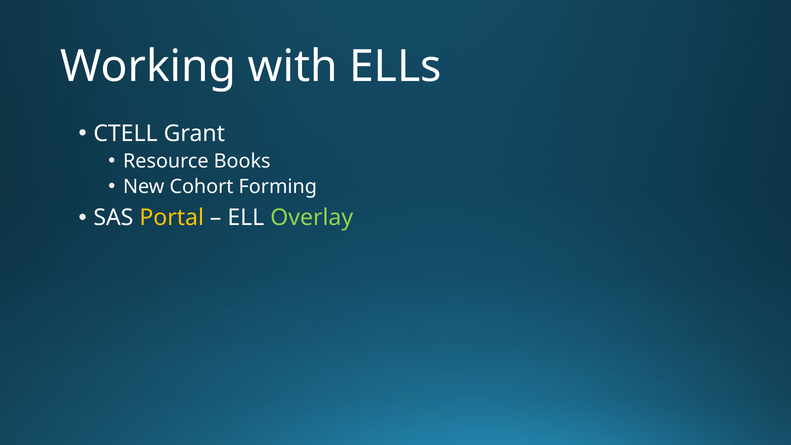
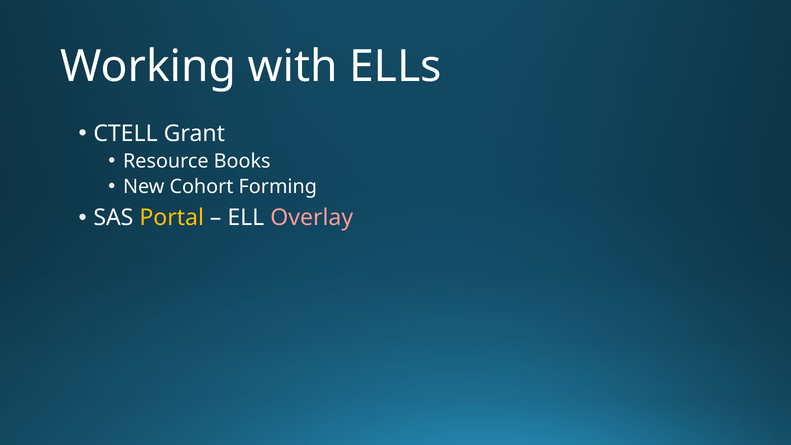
Overlay colour: light green -> pink (312, 218)
